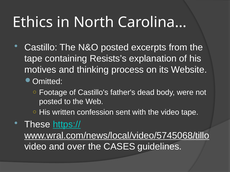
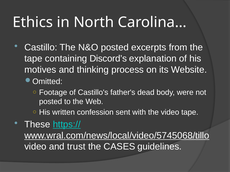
Resists’s: Resists’s -> Discord’s (108, 59)
over: over -> trust (76, 147)
